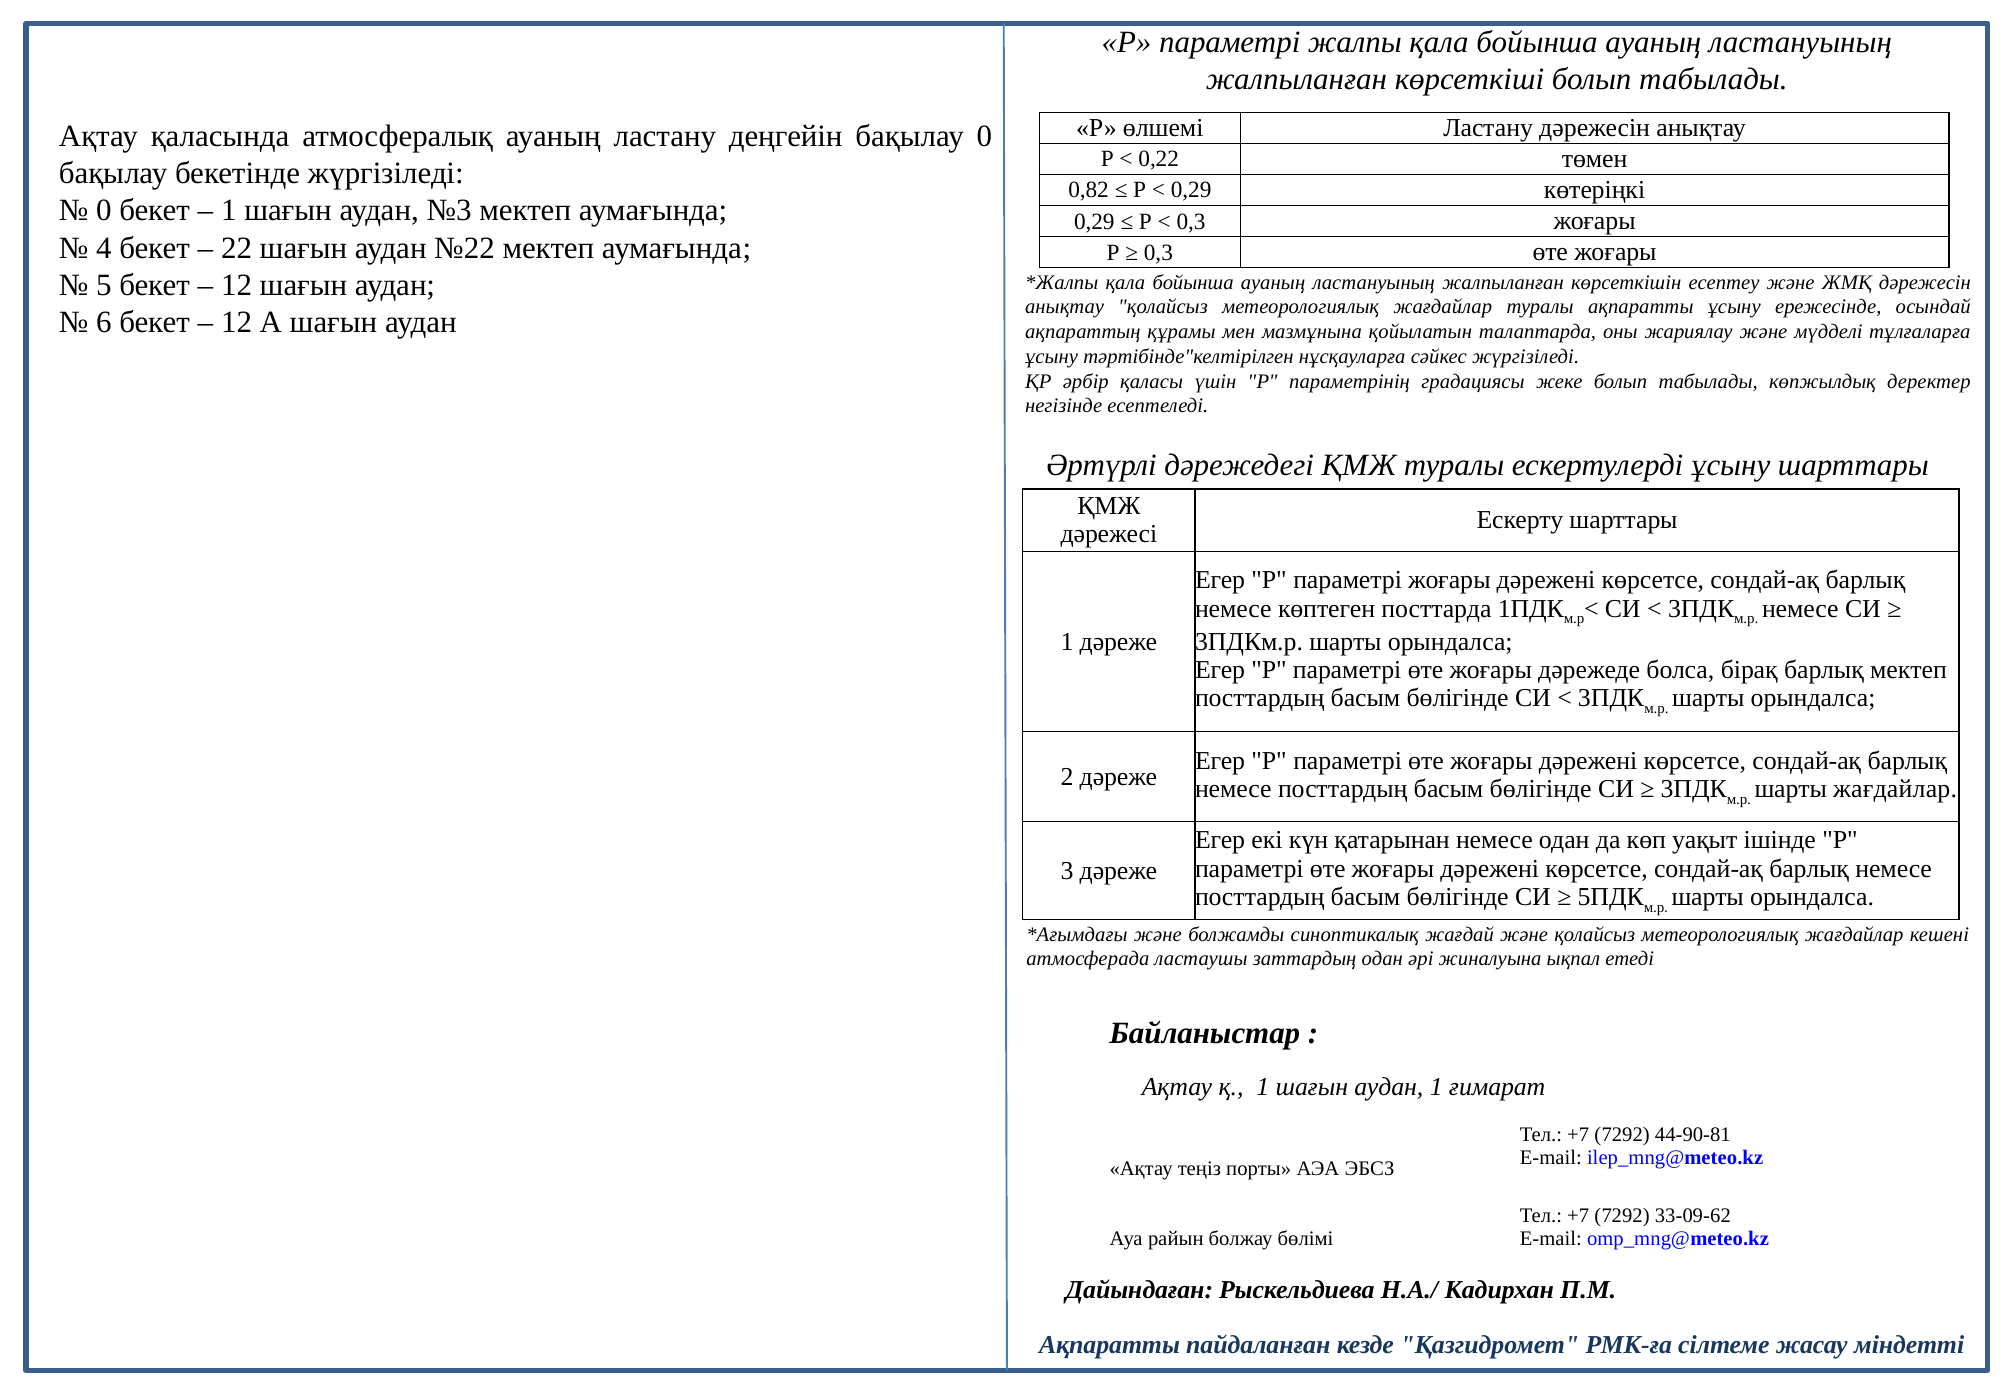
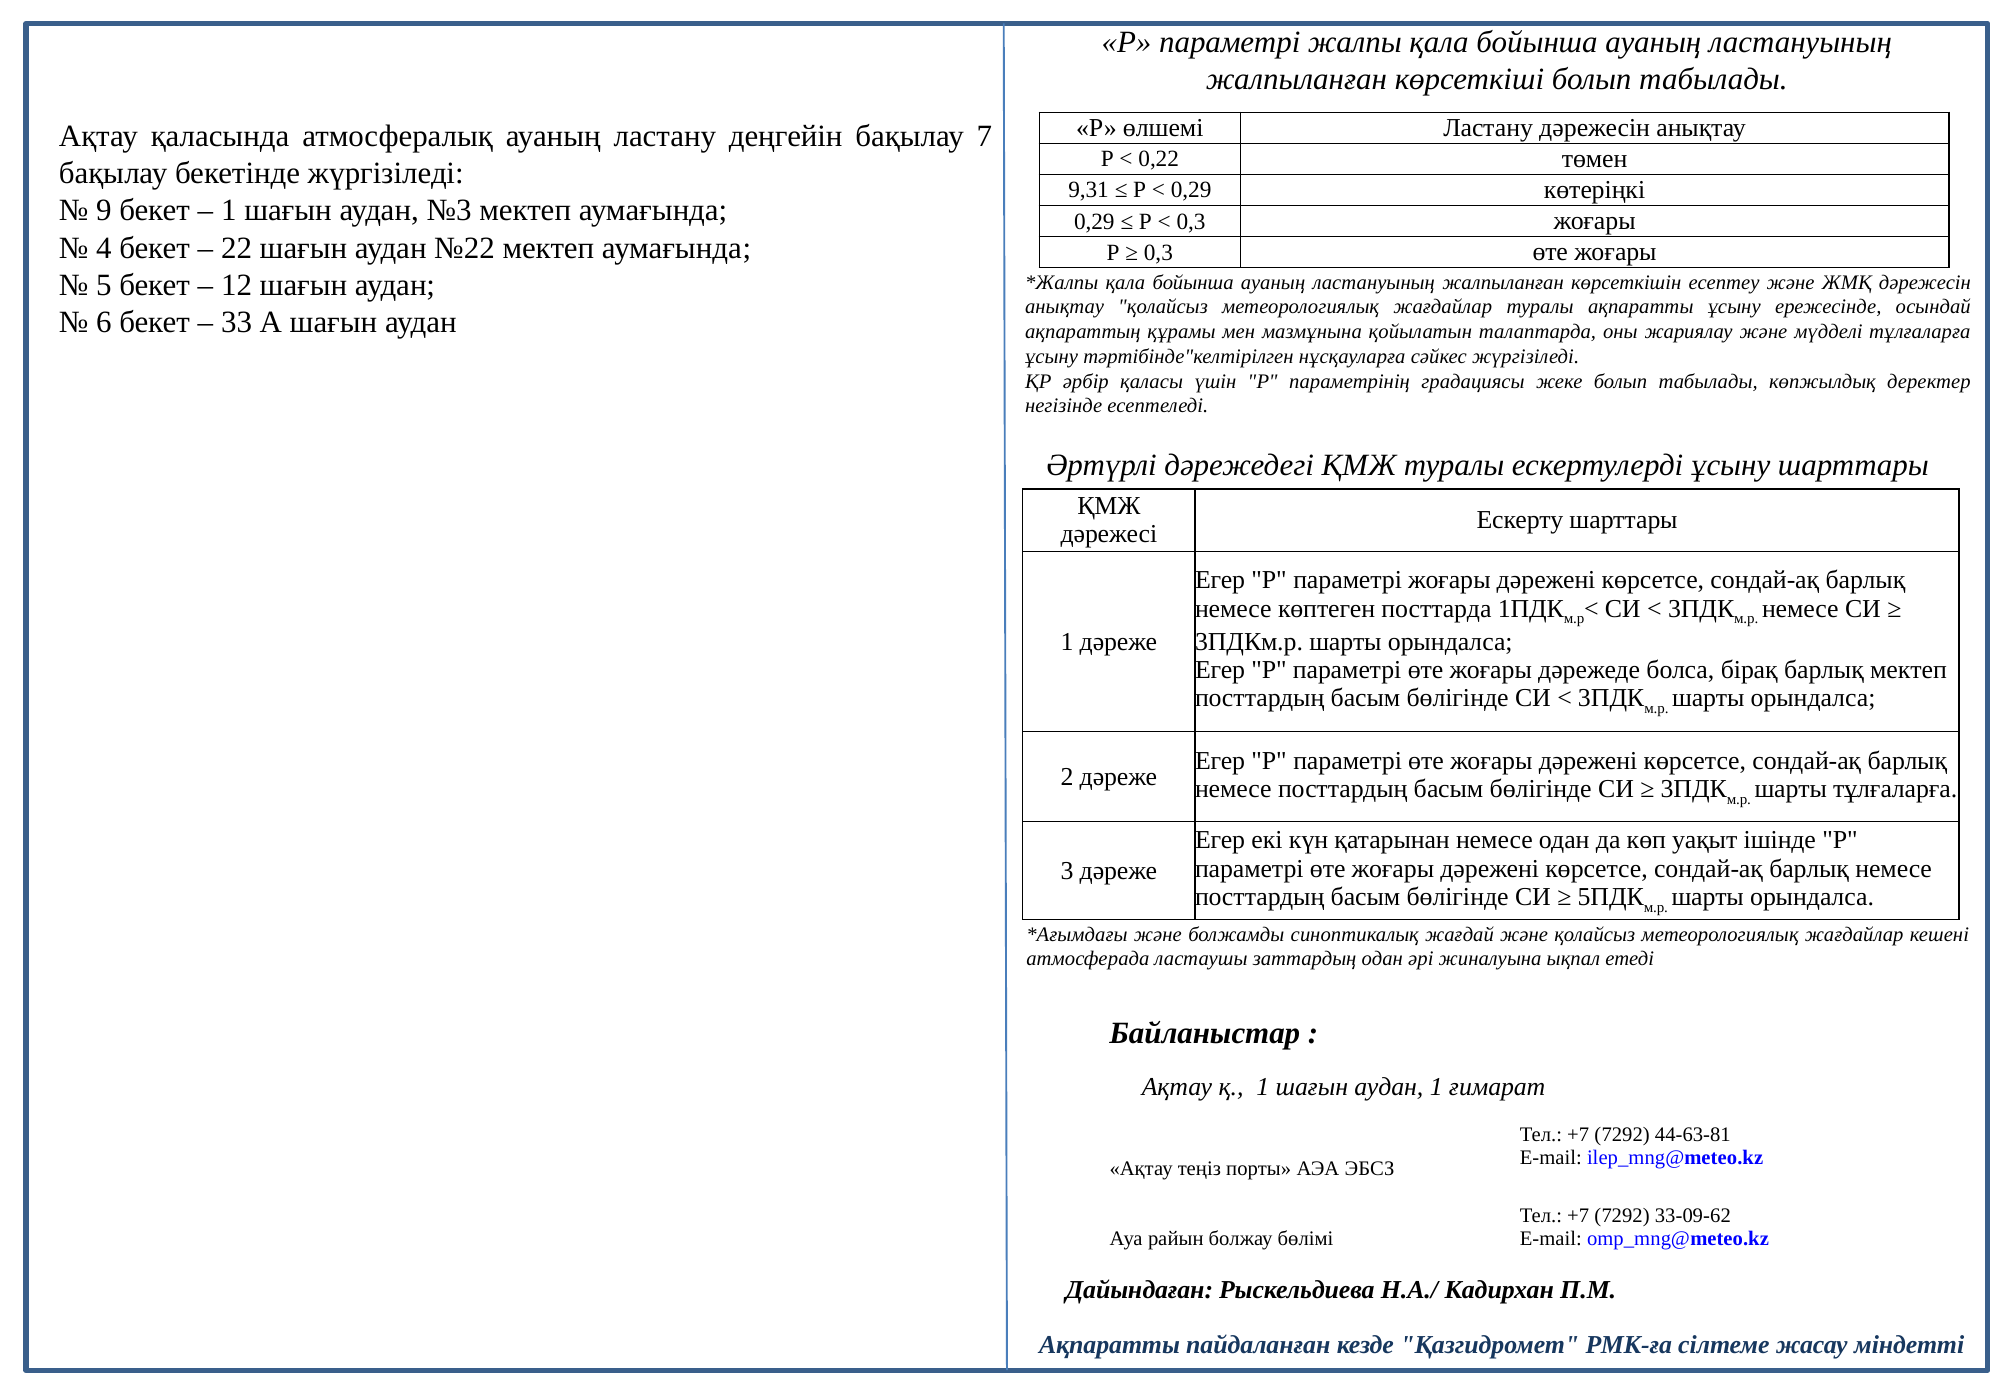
бақылау 0: 0 -> 7 (984, 136)
0,82: 0,82 -> 9,31 (1089, 190)
0: 0 -> 9 (104, 211)
12: 12 -> 33 (237, 322)
шарты жағдайлар: жағдайлар -> тұлғаларға (1895, 789)
44-90-81: 44-90-81 -> 44-63-81 (1693, 1135)
